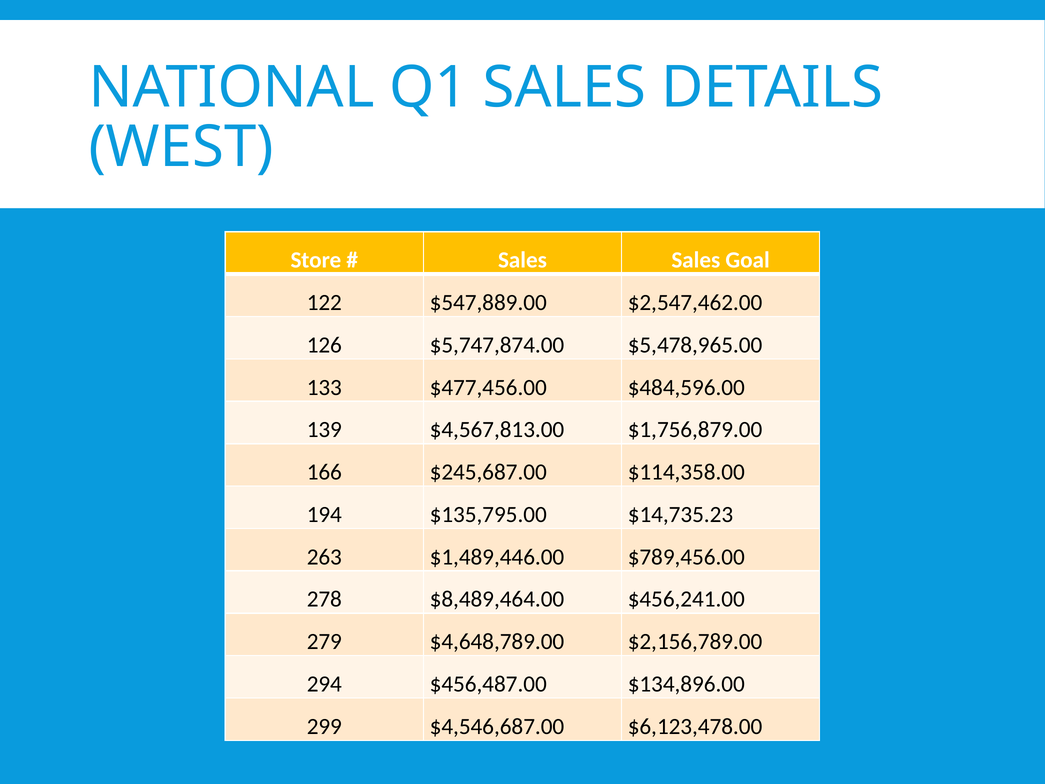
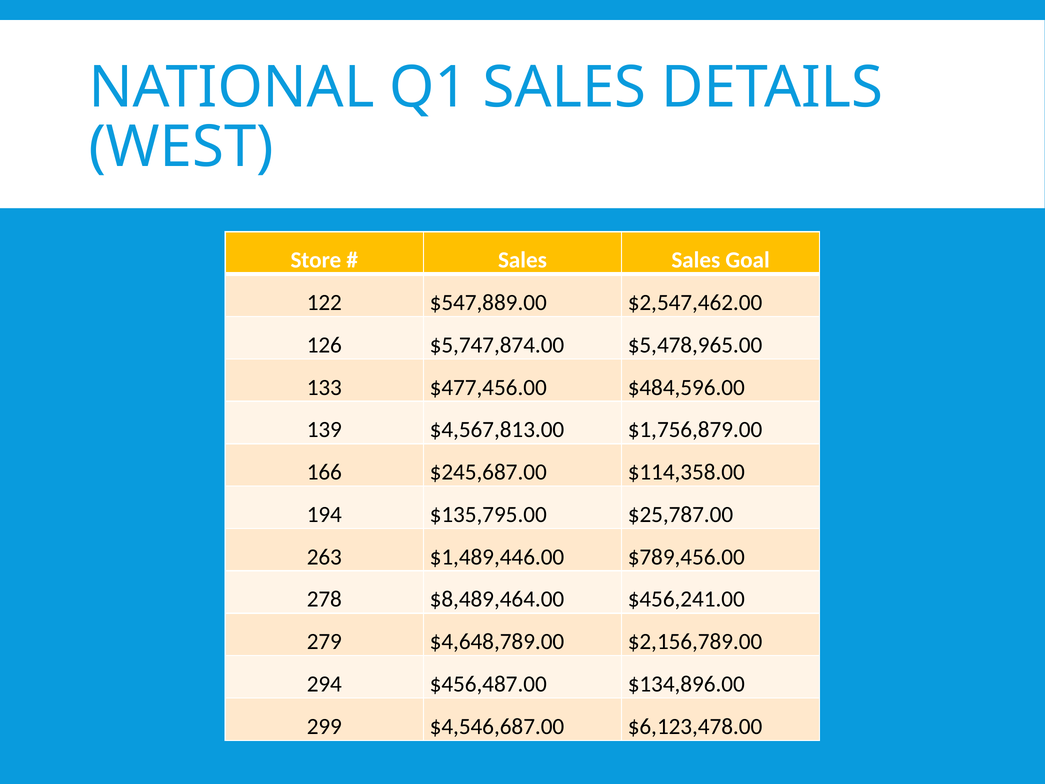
$14,735.23: $14,735.23 -> $25,787.00 (680, 514)
